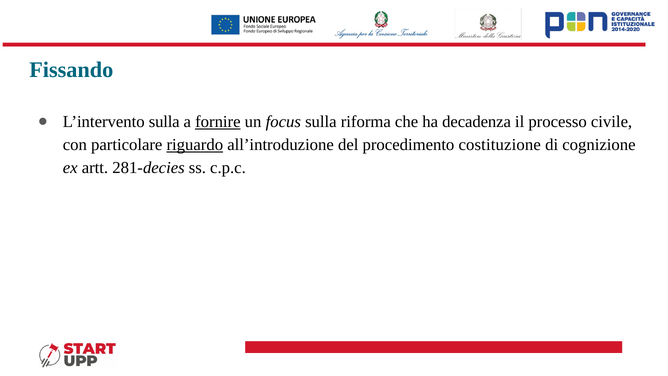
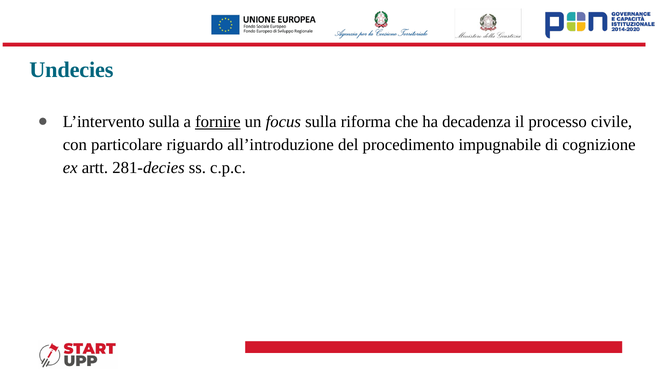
Fissando: Fissando -> Undecies (71, 70)
riguardo underline: present -> none (195, 145)
costituzione: costituzione -> impugnabile (500, 145)
